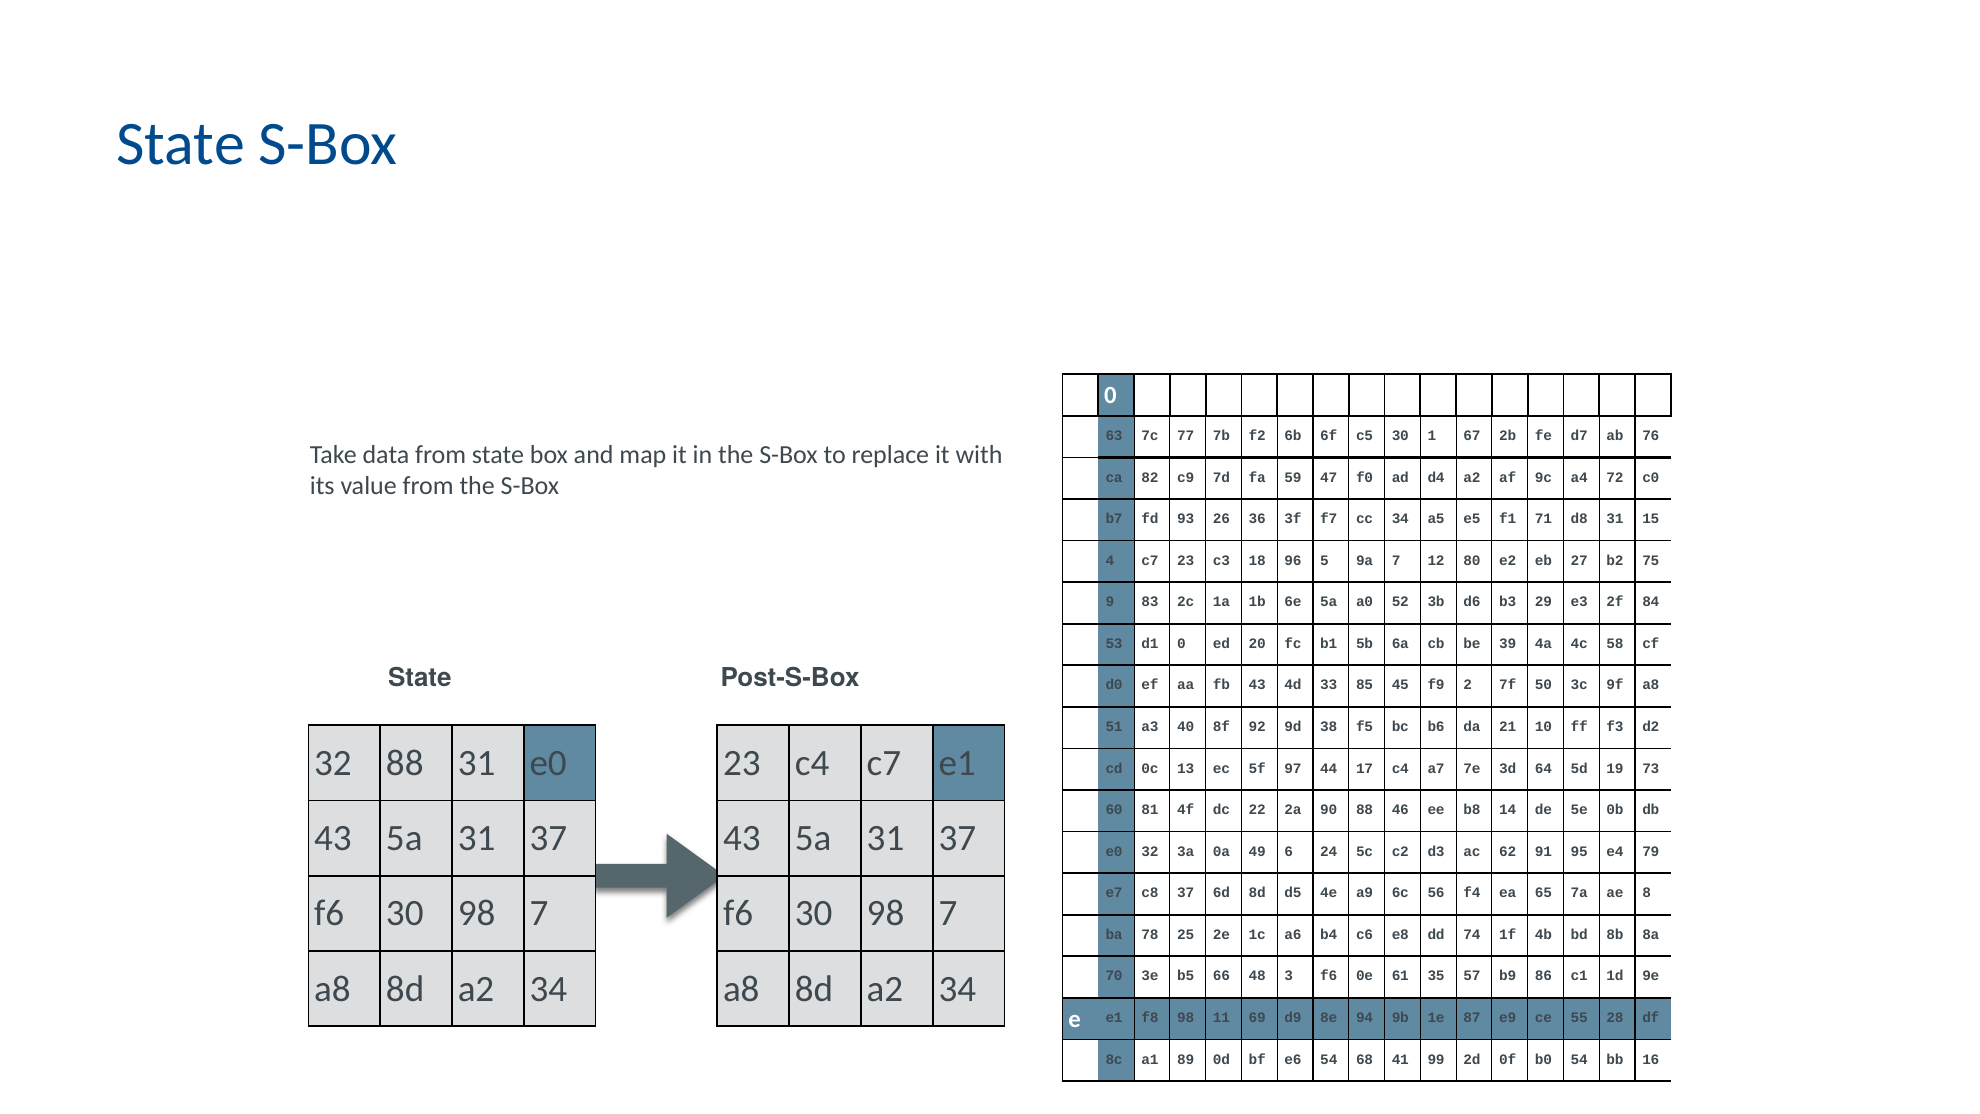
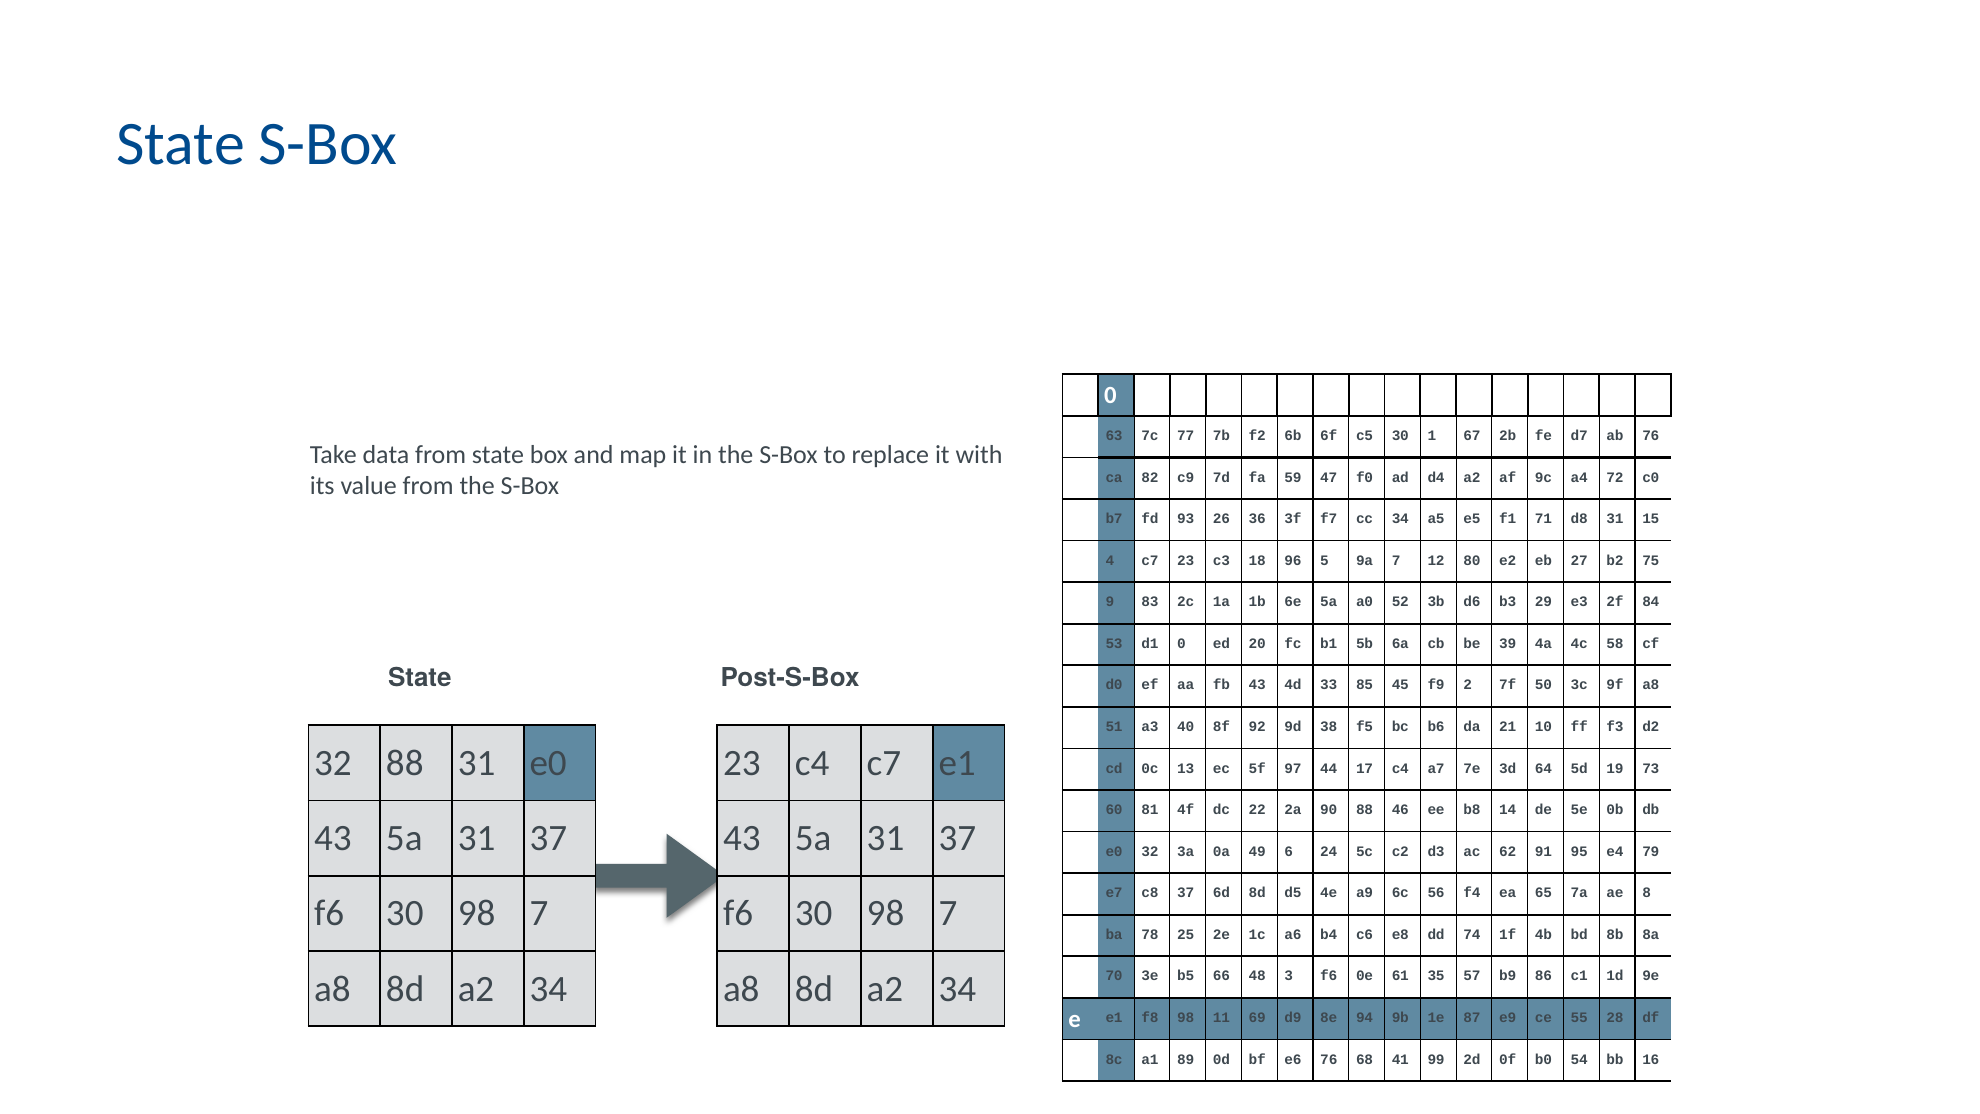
e6 54: 54 -> 76 (1329, 1059)
